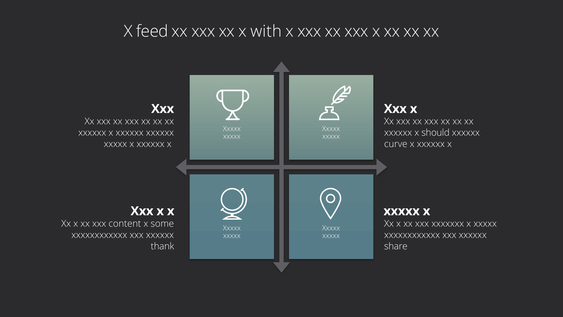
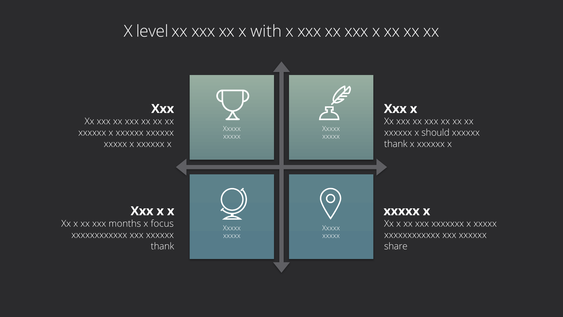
feed: feed -> level (152, 31)
curve: curve -> thank (396, 144)
content: content -> months (125, 224)
some: some -> focus (162, 224)
